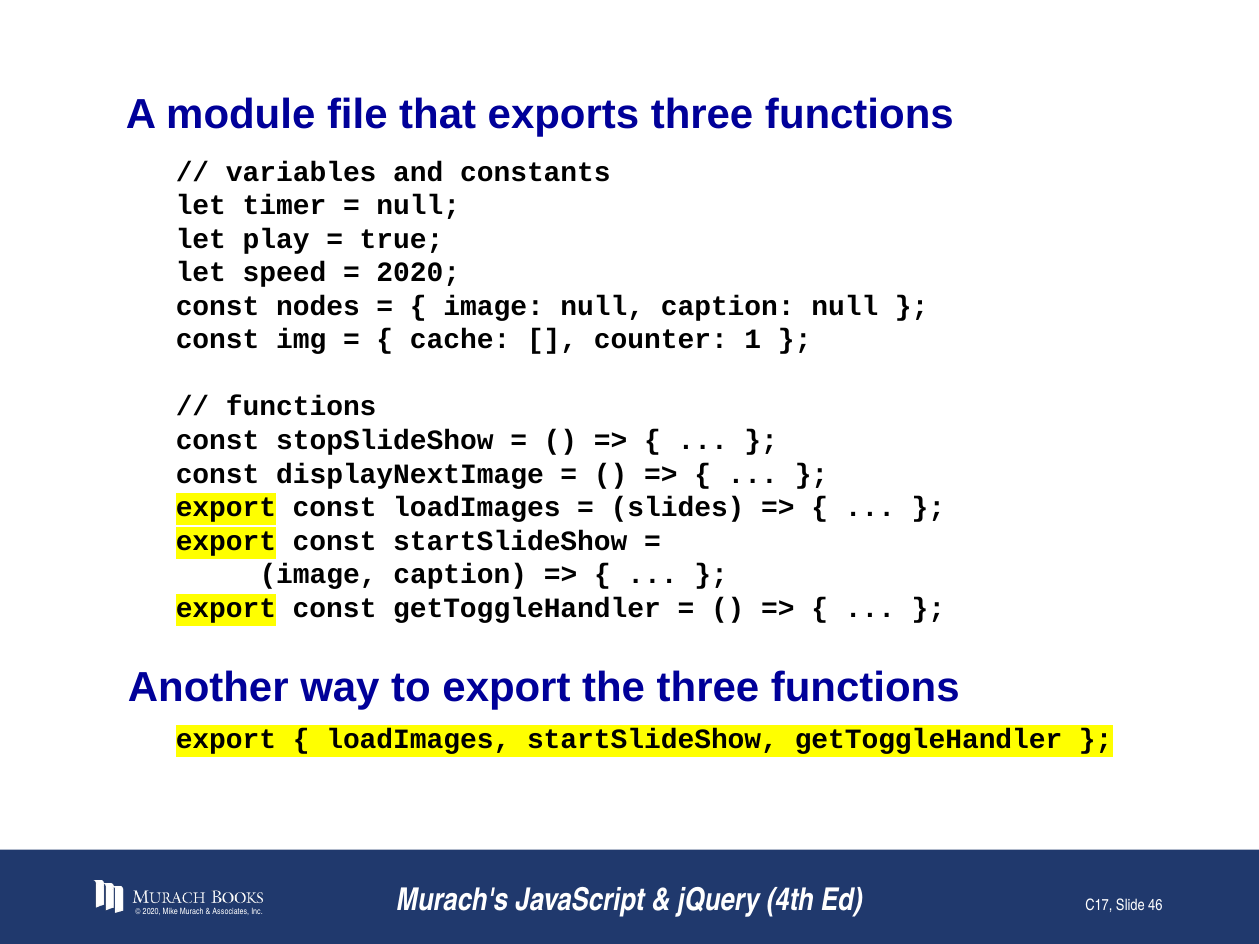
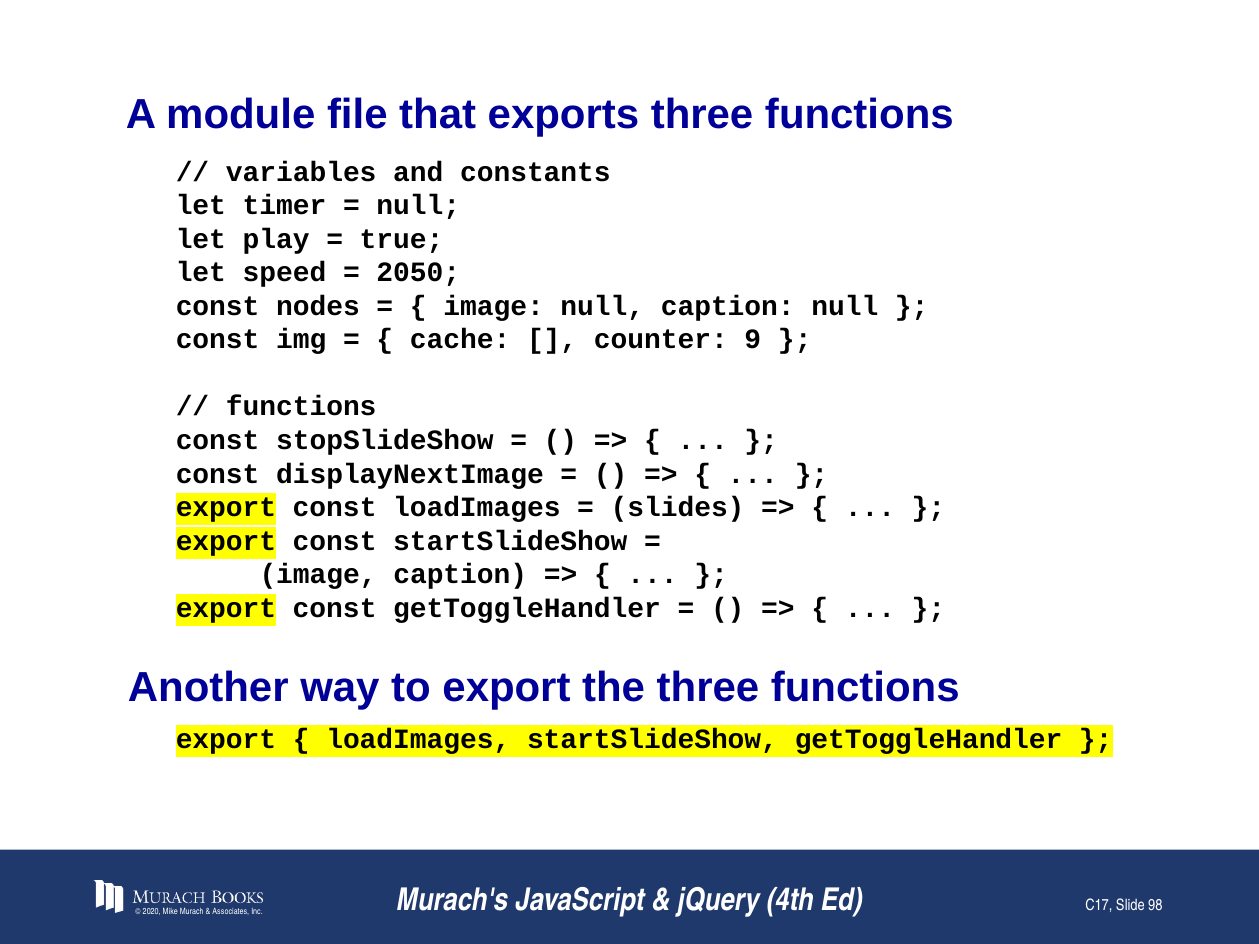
2020: 2020 -> 2050 (418, 273)
1: 1 -> 9 (753, 340)
46: 46 -> 98 (1155, 906)
